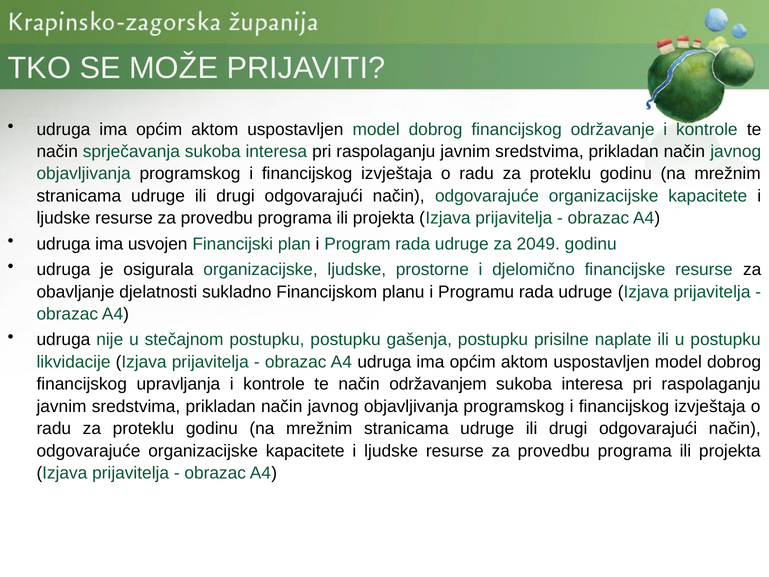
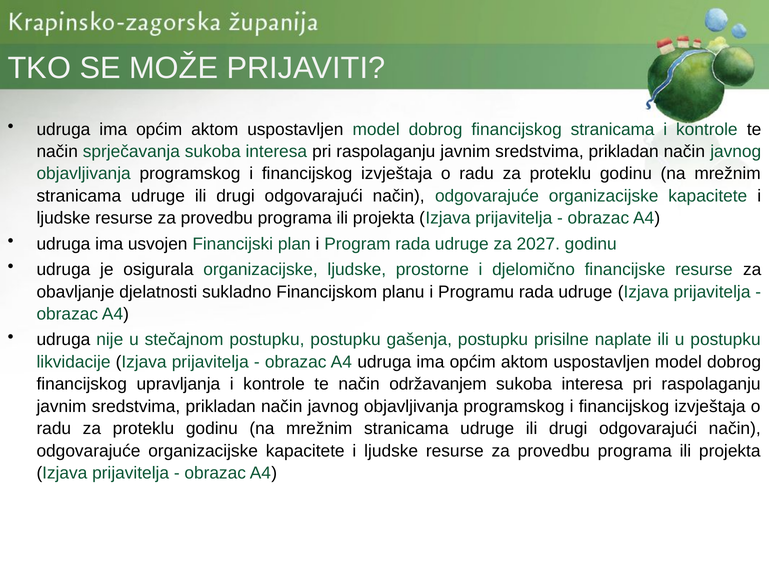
financijskog održavanje: održavanje -> stranicama (613, 129)
2049: 2049 -> 2027 (538, 244)
